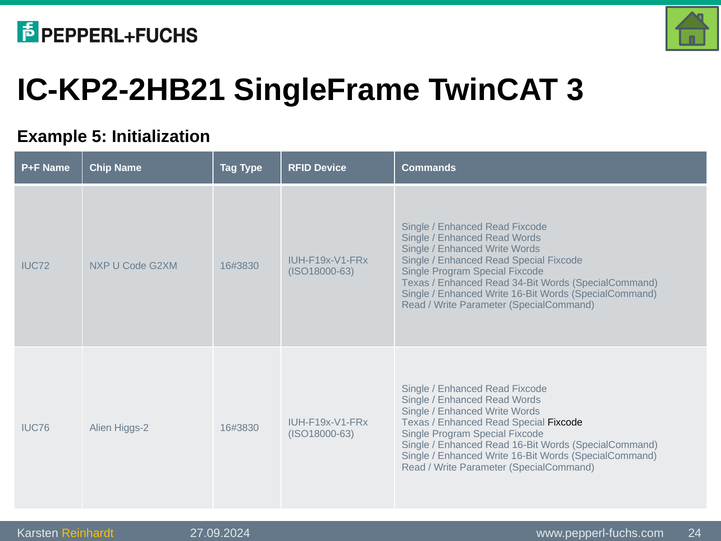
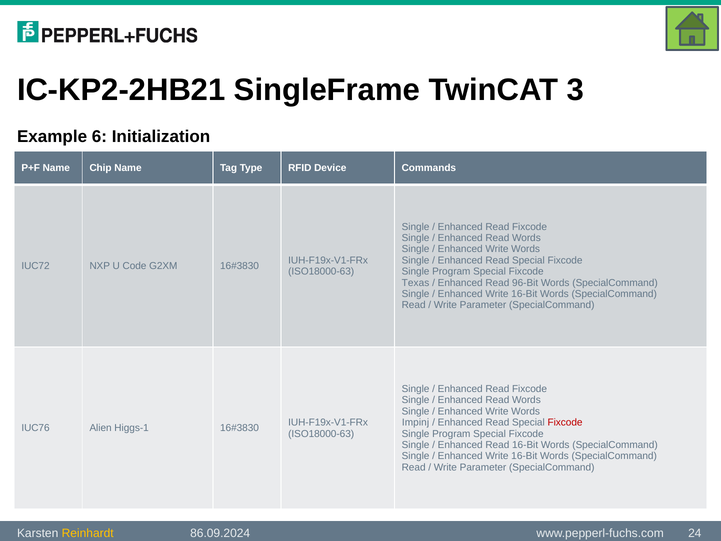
5: 5 -> 6 (99, 137)
34-Bit: 34-Bit -> 96-Bit (525, 283)
Texas: Texas -> Impinj (416, 422)
Fixcode colour: black -> red (565, 422)
Higgs-2: Higgs-2 -> Higgs-1 (132, 428)
27.09.2024: 27.09.2024 -> 86.09.2024 (220, 533)
